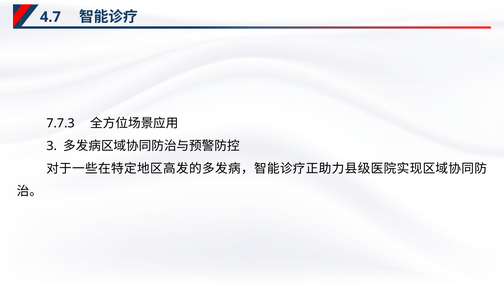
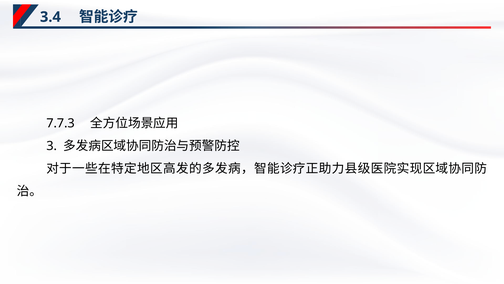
4.7: 4.7 -> 3.4 (50, 17)
